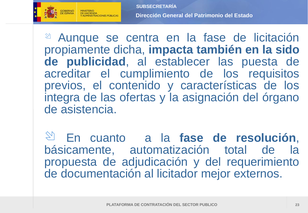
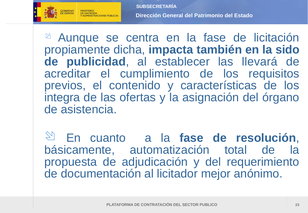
puesta: puesta -> llevará (260, 62)
externos: externos -> anónimo (258, 174)
